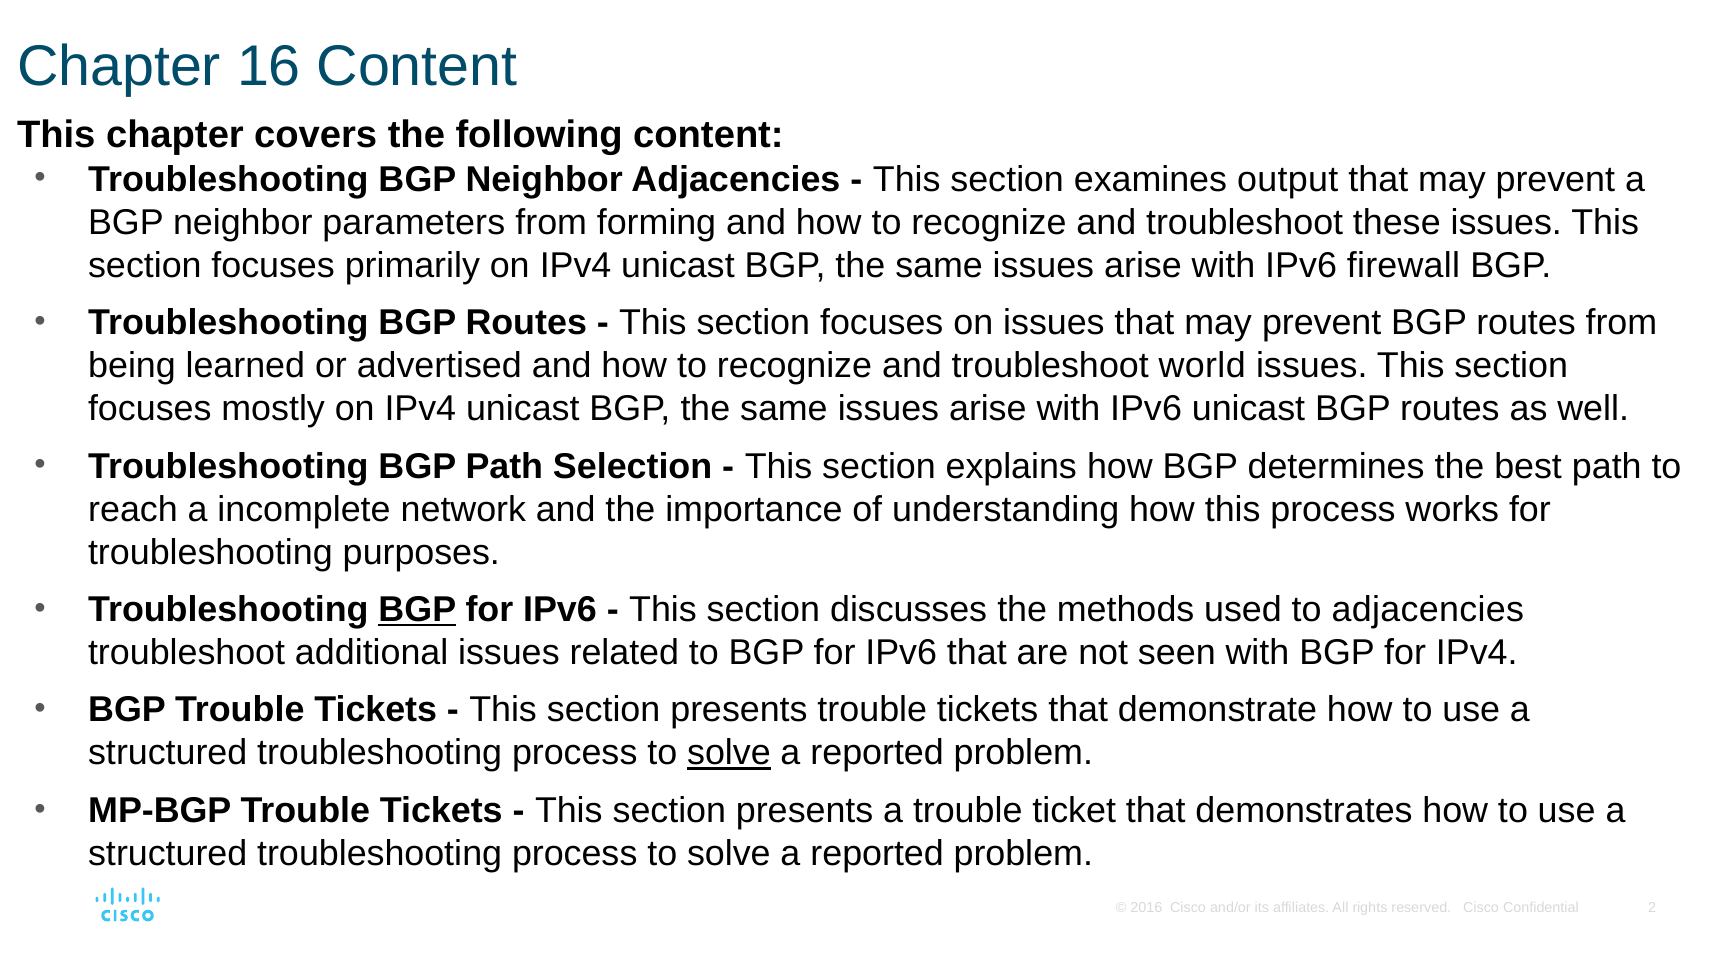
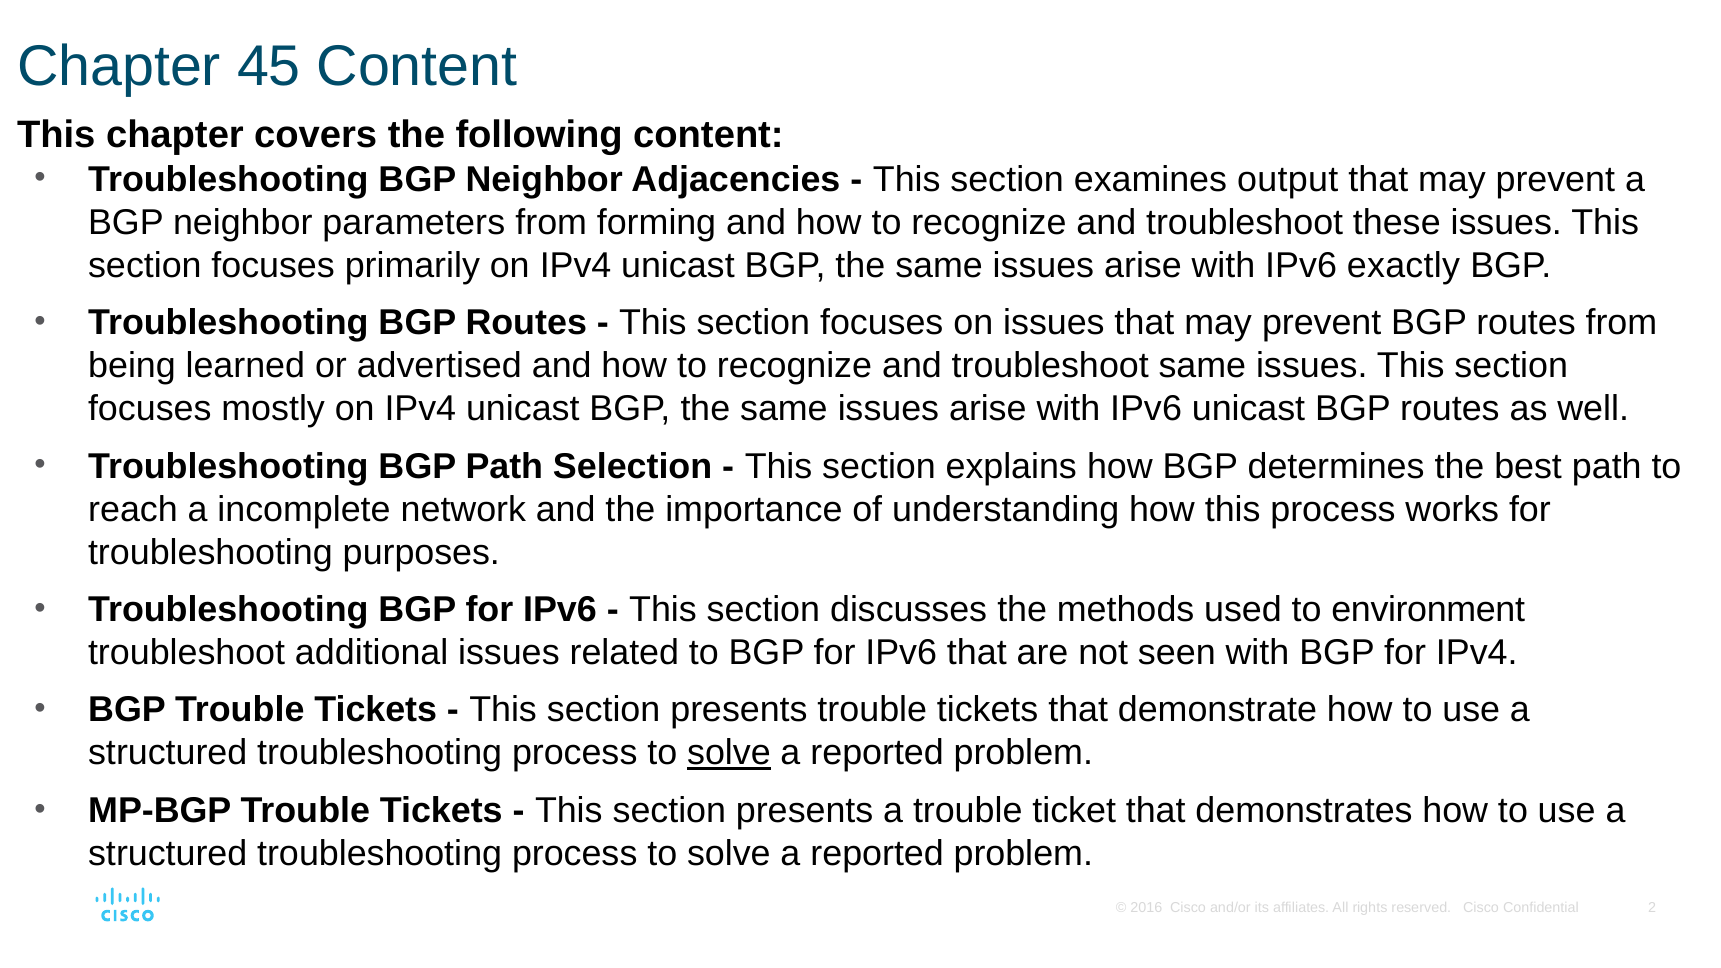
16: 16 -> 45 (269, 66)
firewall: firewall -> exactly (1403, 265)
troubleshoot world: world -> same (1202, 366)
BGP underline: present -> none (417, 610)
to adjacencies: adjacencies -> environment (1428, 610)
